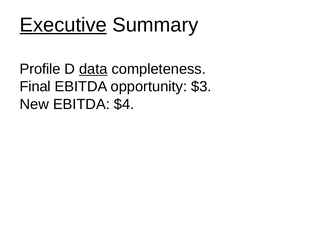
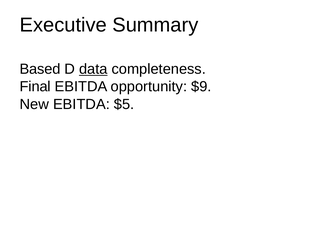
Executive underline: present -> none (63, 25)
Profile: Profile -> Based (40, 69)
$3: $3 -> $9 (201, 87)
$4: $4 -> $5 (124, 104)
